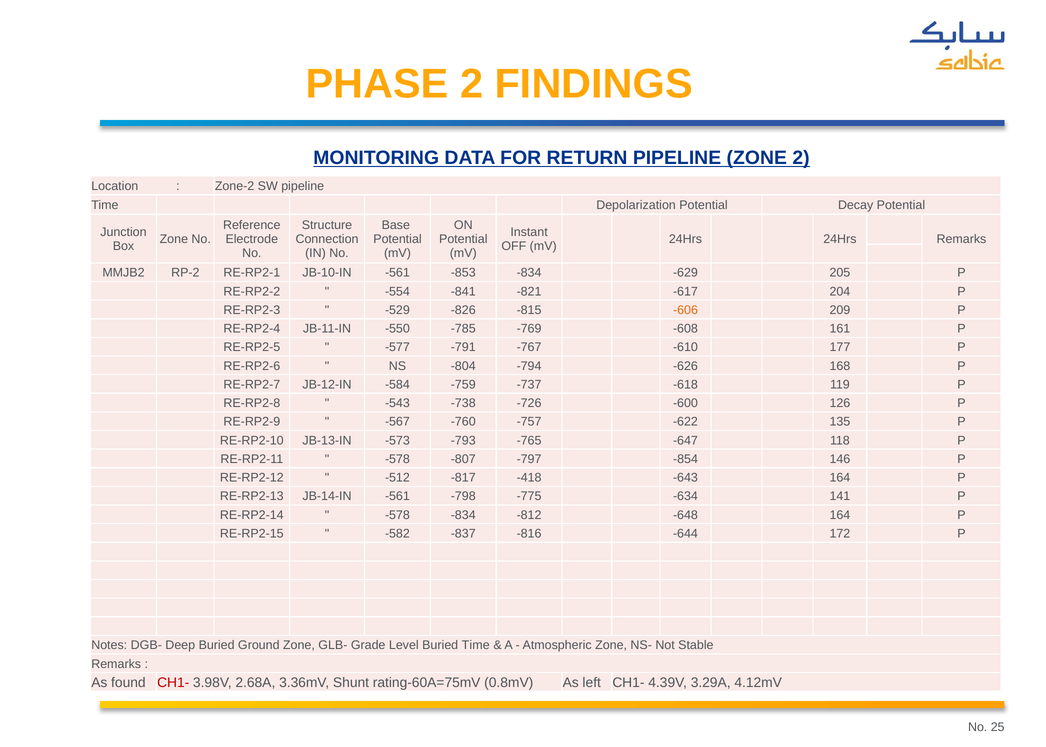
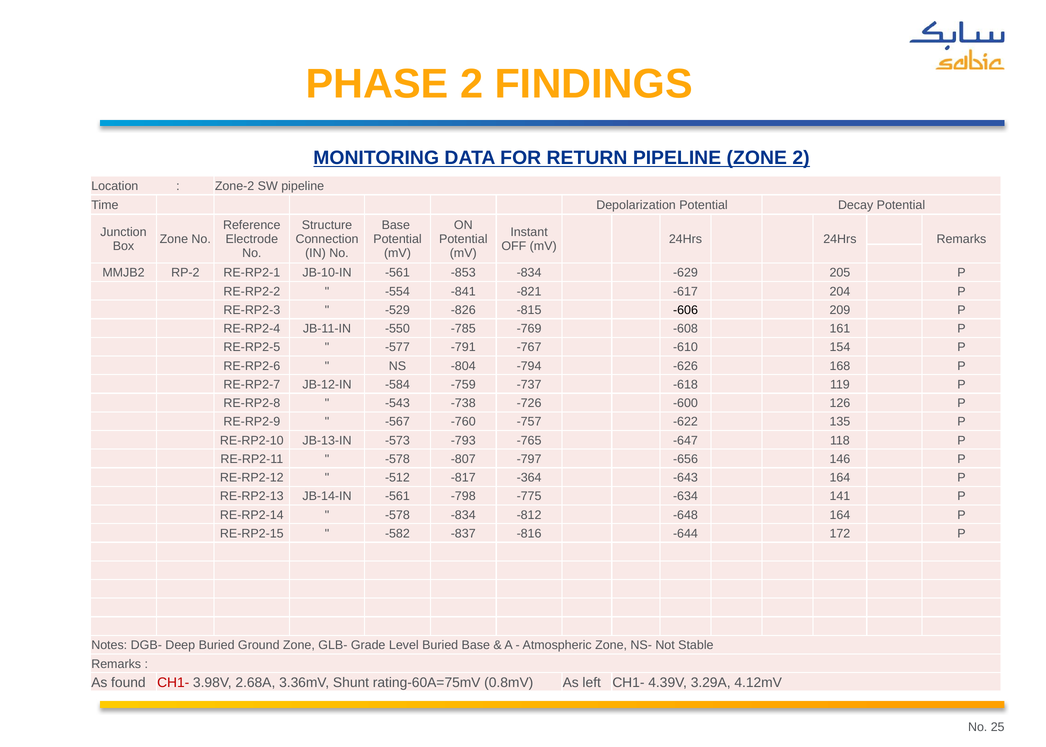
-606 colour: orange -> black (686, 310)
177: 177 -> 154 (840, 347)
-854: -854 -> -656 (686, 459)
-418: -418 -> -364 (529, 478)
Buried Time: Time -> Base (476, 645)
